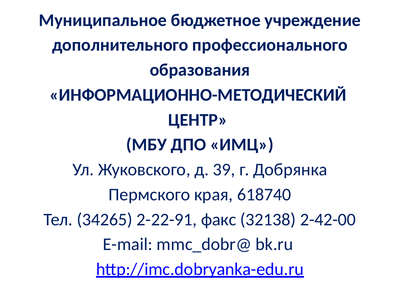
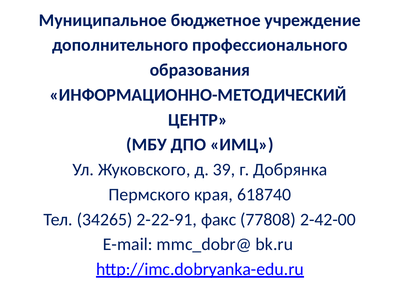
32138: 32138 -> 77808 (268, 219)
